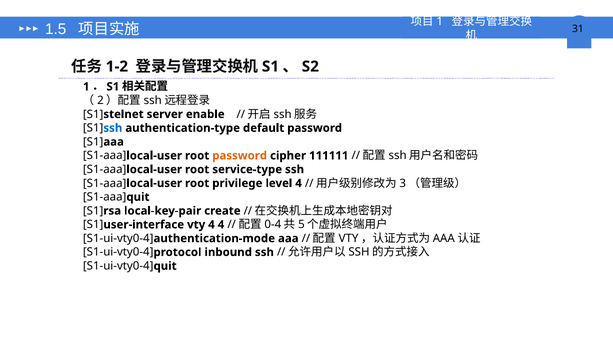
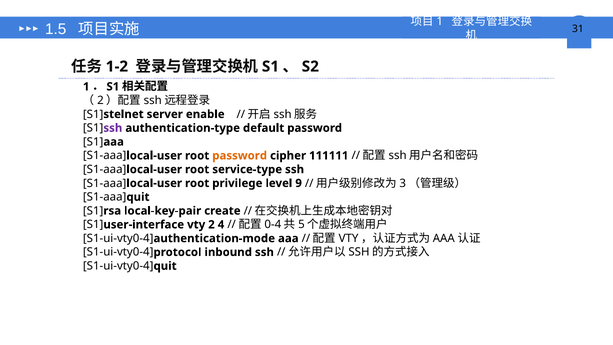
ssh colour: blue -> purple (113, 128)
level 4: 4 -> 9 (299, 183)
vty 4: 4 -> 2 (211, 224)
